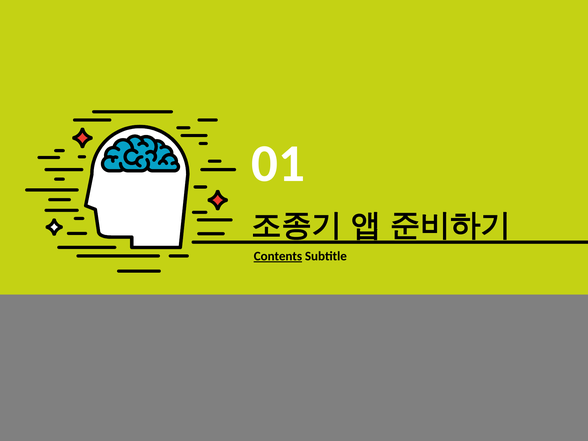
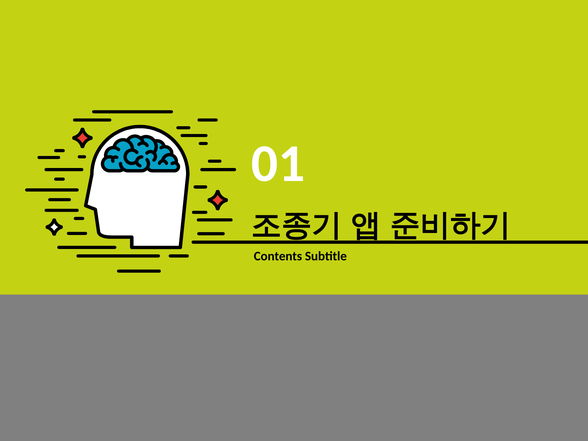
Contents underline: present -> none (278, 256)
